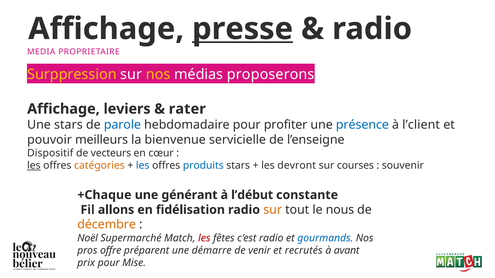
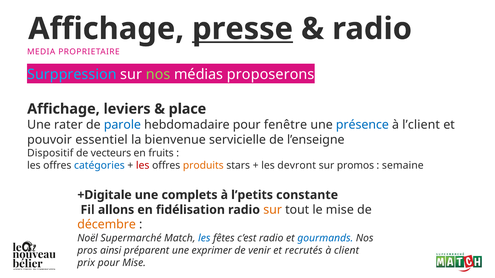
Surppression colour: yellow -> light blue (72, 74)
nos colour: yellow -> light green (158, 74)
rater: rater -> place (187, 109)
Une stars: stars -> rater (68, 125)
profiter: profiter -> fenêtre (285, 125)
meilleurs: meilleurs -> essentiel (102, 140)
cœur: cœur -> fruits (161, 153)
les underline: present -> none (34, 166)
catégories colour: orange -> blue (99, 166)
les colour: blue -> red (143, 166)
produits colour: blue -> orange (203, 166)
courses: courses -> promos (355, 166)
souvenir: souvenir -> semaine (403, 166)
+Chaque: +Chaque -> +Digitale (105, 195)
générant: générant -> complets (190, 195)
l’début: l’début -> l’petits (252, 195)
le nous: nous -> mise (340, 210)
les colour: red -> blue (204, 238)
offre: offre -> ainsi (111, 251)
démarre: démarre -> exprimer (212, 251)
avant: avant -> client (347, 251)
